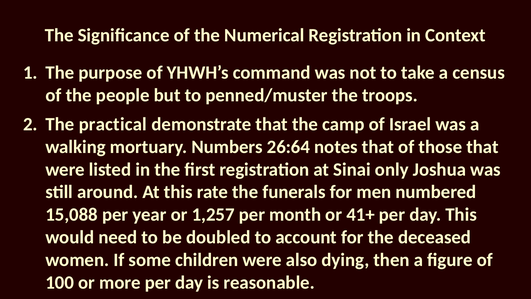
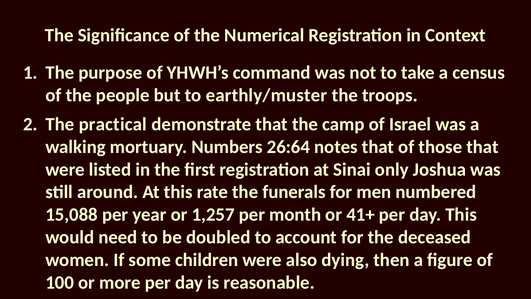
penned/muster: penned/muster -> earthly/muster (266, 95)
